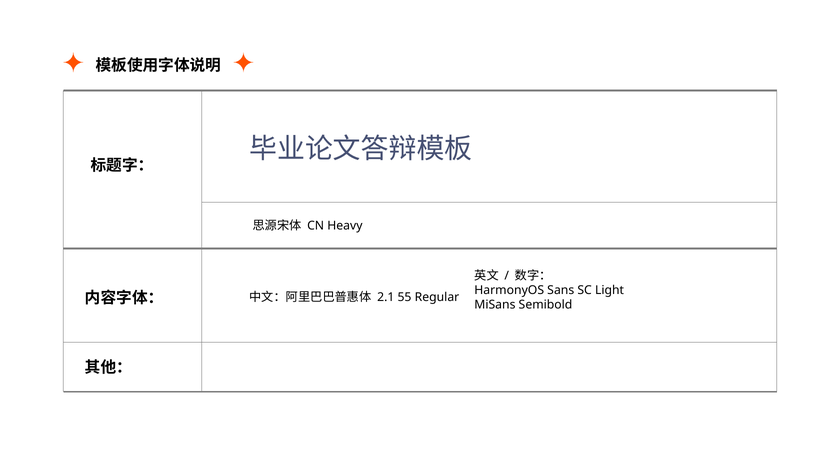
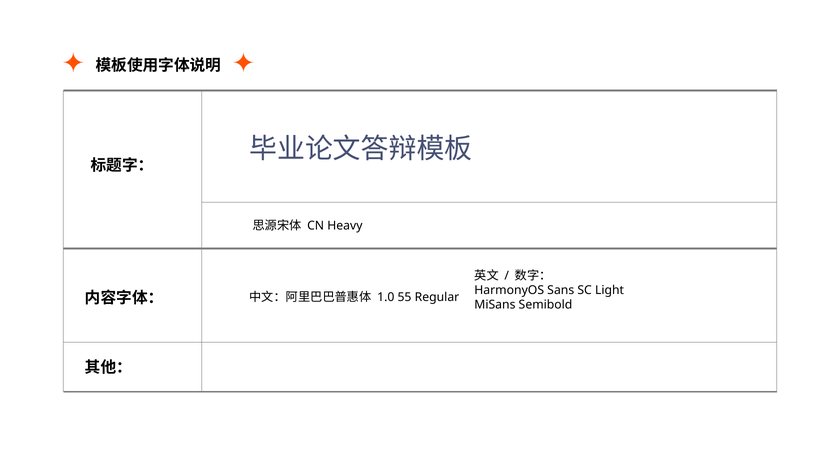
2.1: 2.1 -> 1.0 (386, 298)
